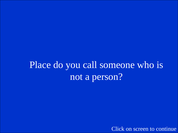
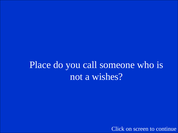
person: person -> wishes (107, 77)
